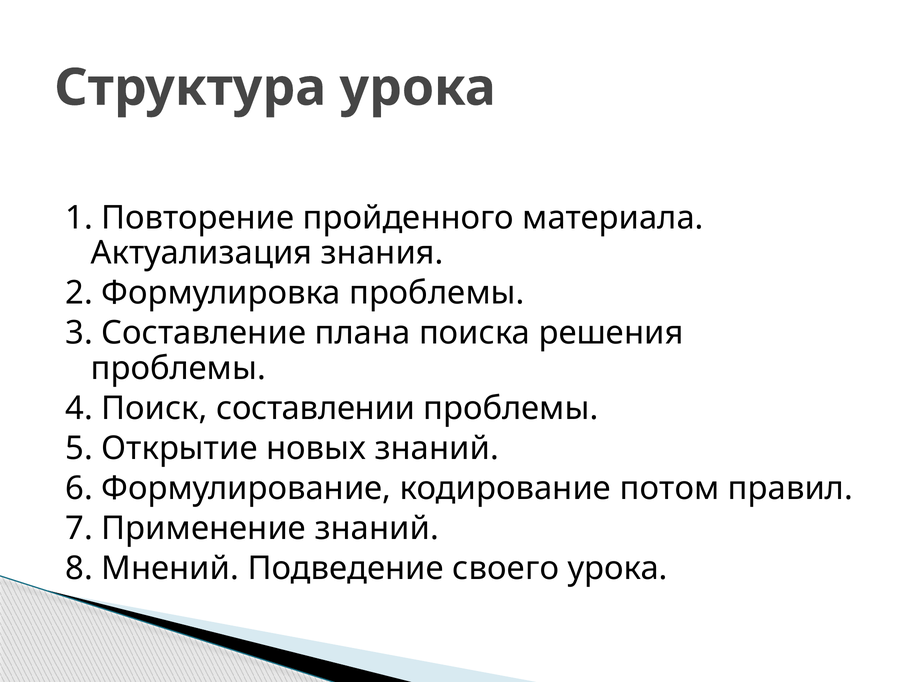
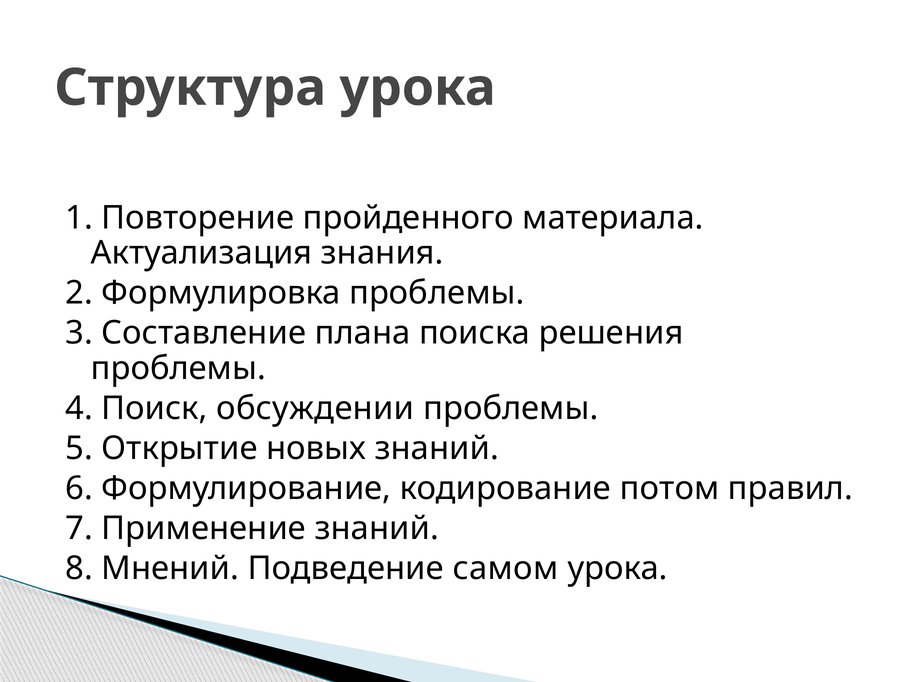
составлении: составлении -> обсуждении (315, 408)
своего: своего -> самом (506, 568)
